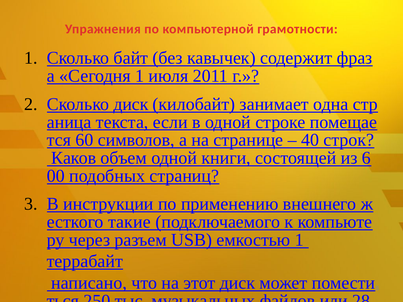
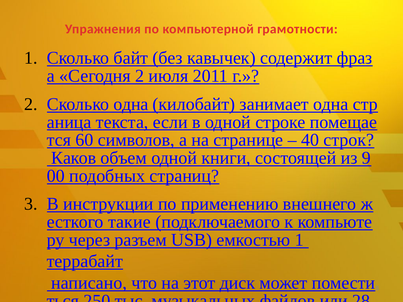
Сегодня 1: 1 -> 2 (140, 76)
Сколько диск: диск -> одна (131, 104)
6: 6 -> 9 (366, 158)
